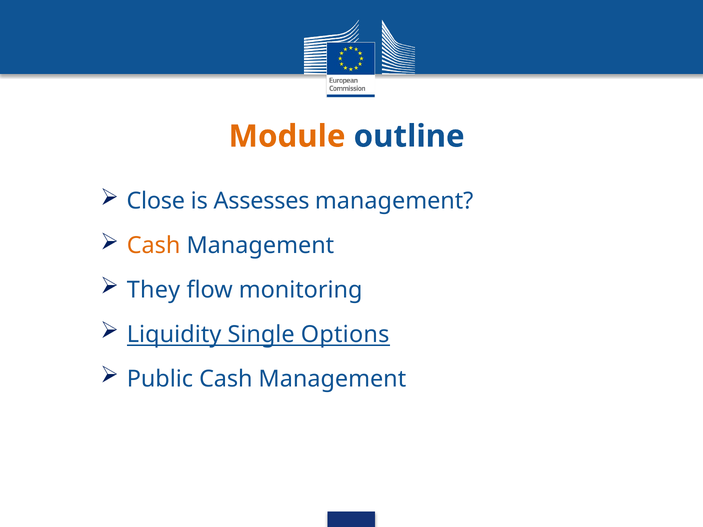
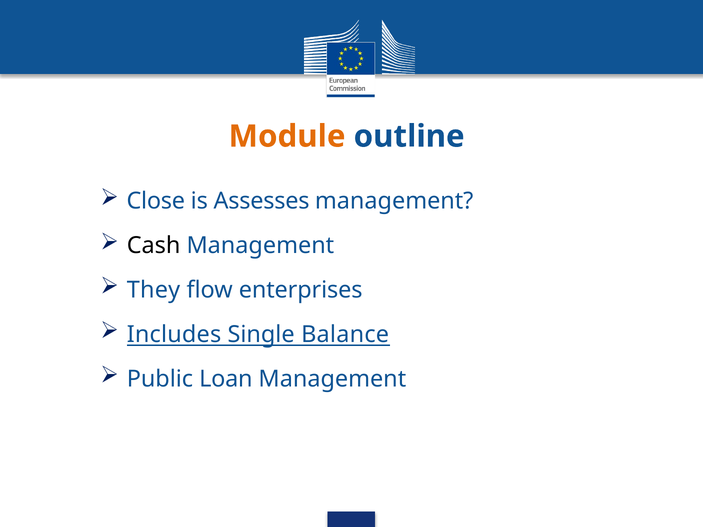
Cash colour: orange -> black (154, 246)
monitoring: monitoring -> enterprises (301, 290)
Liquidity: Liquidity -> Includes (174, 335)
Options: Options -> Balance (345, 335)
Public Cash: Cash -> Loan (226, 379)
